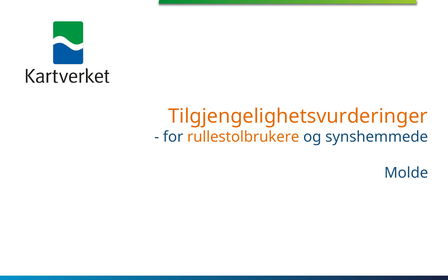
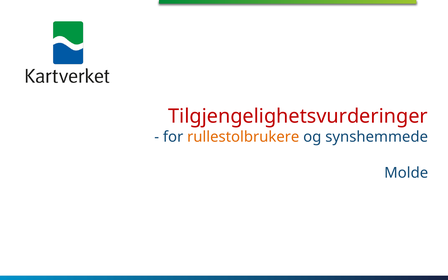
Tilgjengelighetsvurderinger colour: orange -> red (298, 116)
